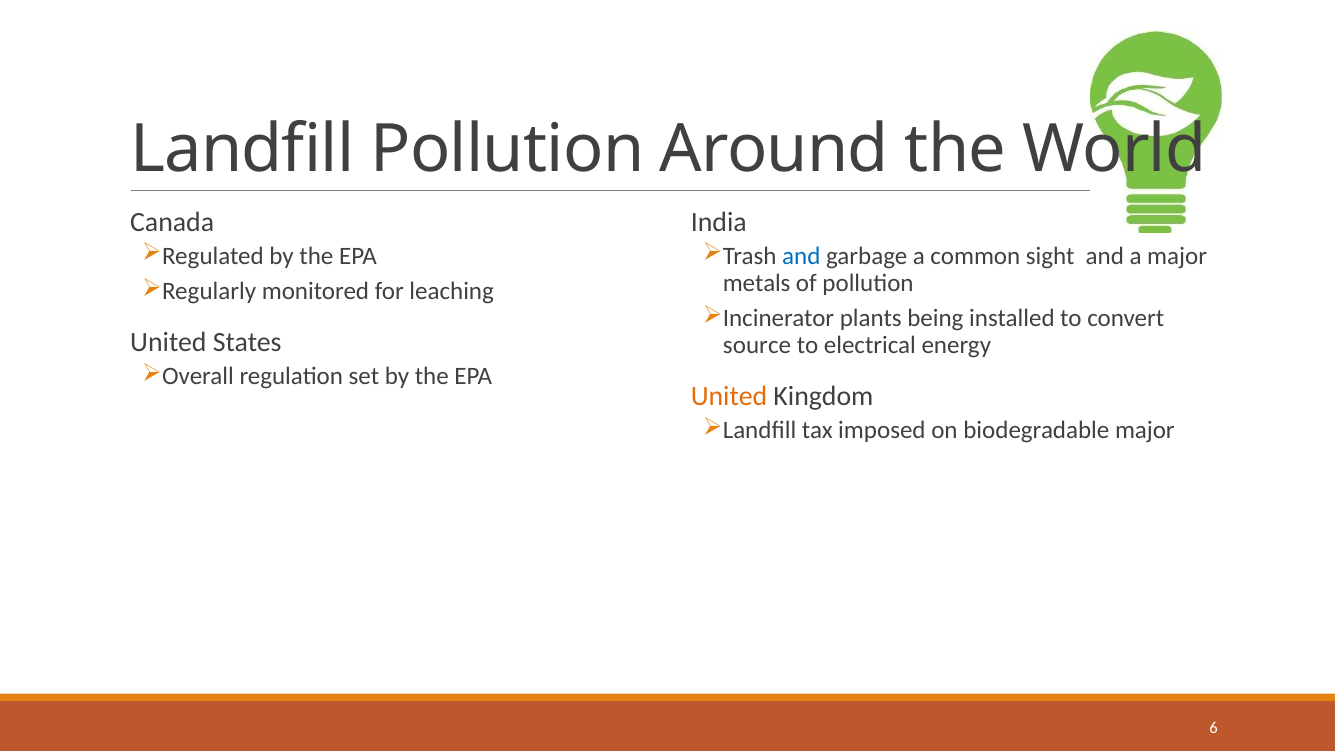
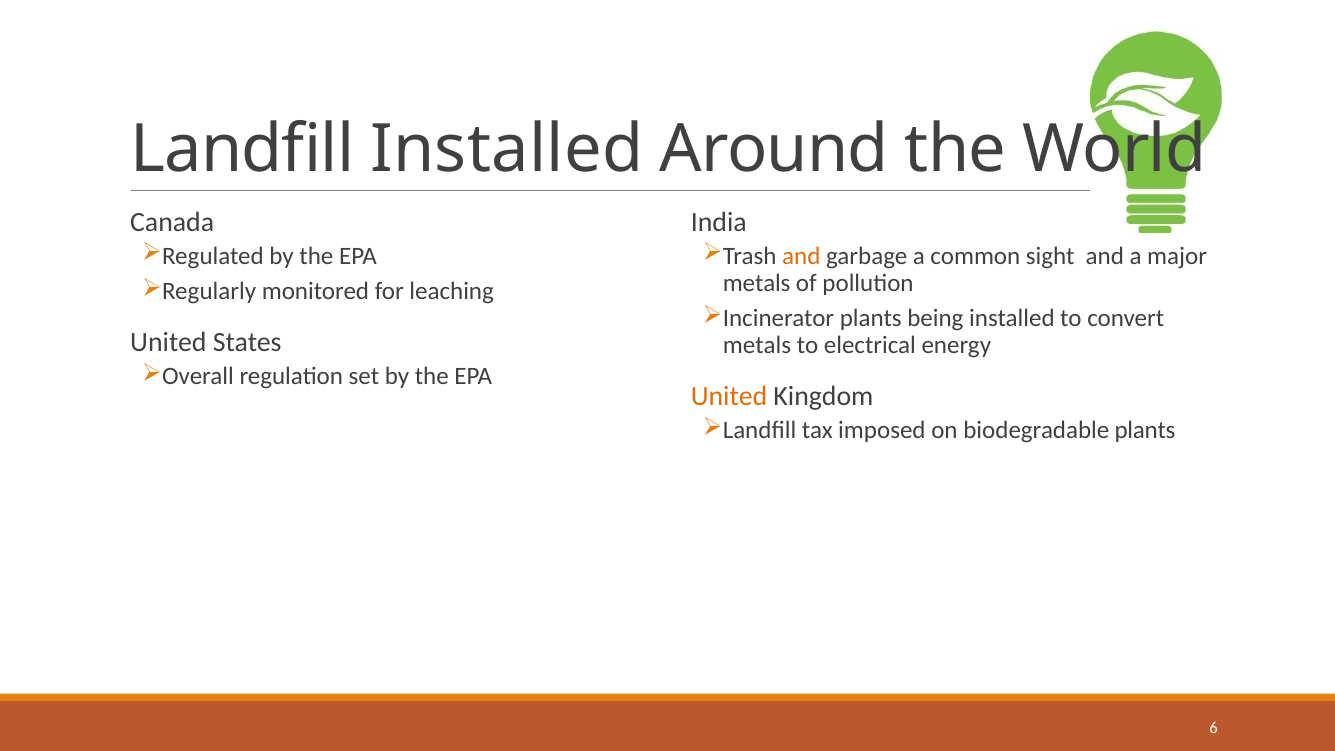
Landfill Pollution: Pollution -> Installed (507, 150)
and colour: blue -> orange (801, 256)
source: source -> metals (757, 346)
biodegradable major: major -> plants (1145, 431)
